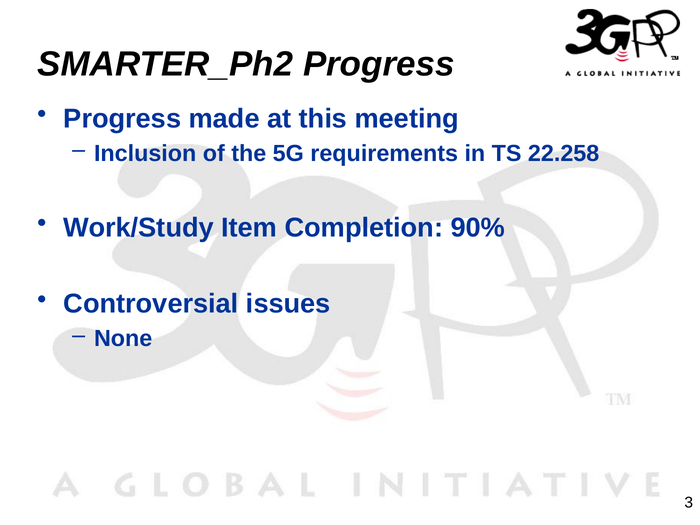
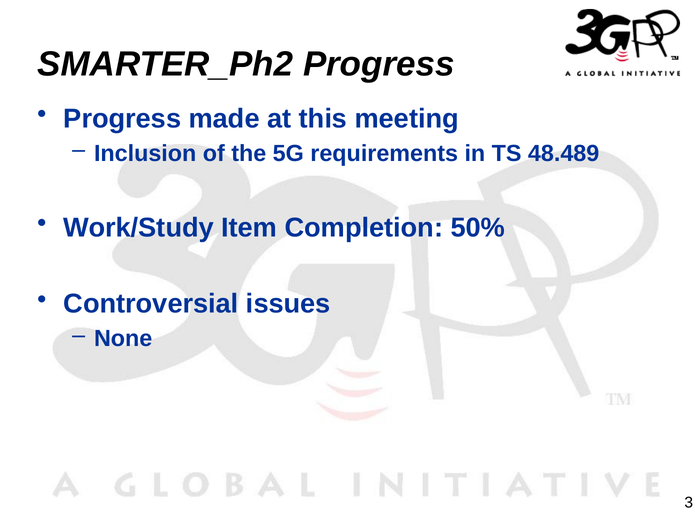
22.258: 22.258 -> 48.489 (564, 153)
90%: 90% -> 50% (478, 228)
